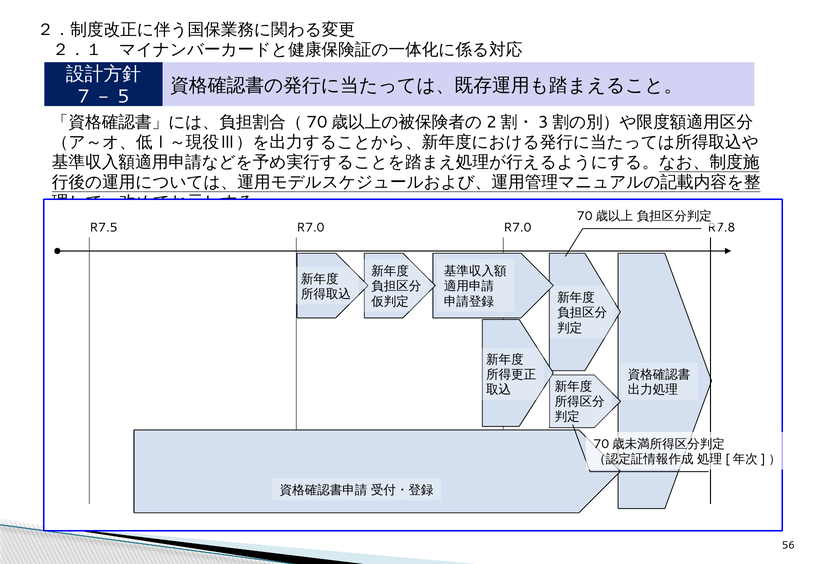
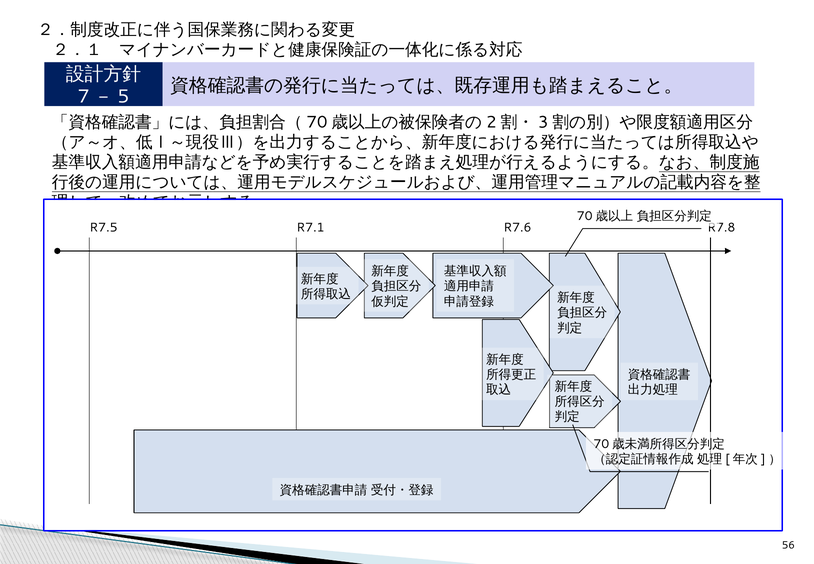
R7.5 R7.0: R7.0 -> R7.1 (310, 227)
R7.0: R7.0 -> R7.6 (517, 227)
